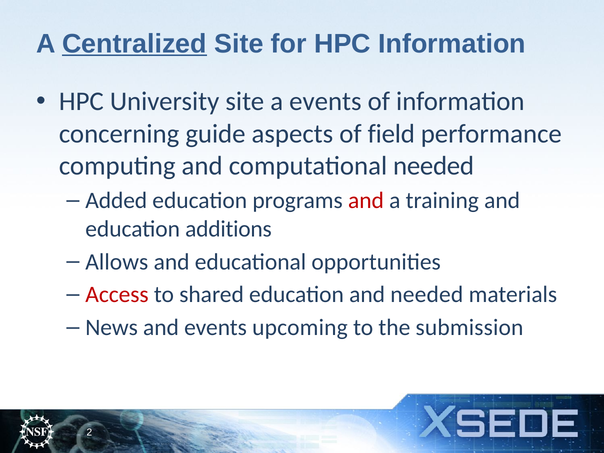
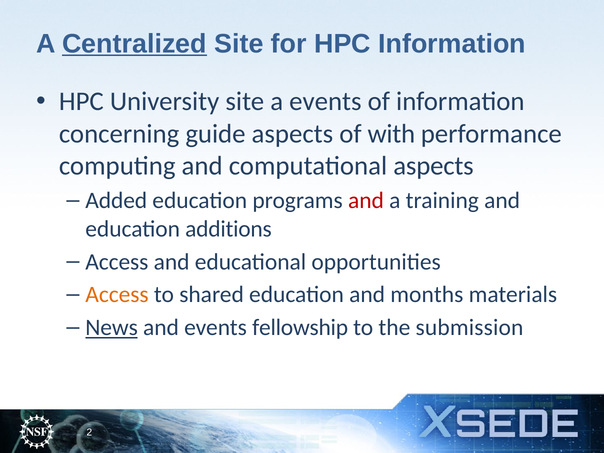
field: field -> with (391, 134)
computational needed: needed -> aspects (434, 166)
Allows: Allows -> Access (117, 262)
Access colour: red -> orange (117, 295)
and needed: needed -> months (427, 295)
News underline: none -> present (112, 328)
upcoming: upcoming -> fellowship (300, 328)
